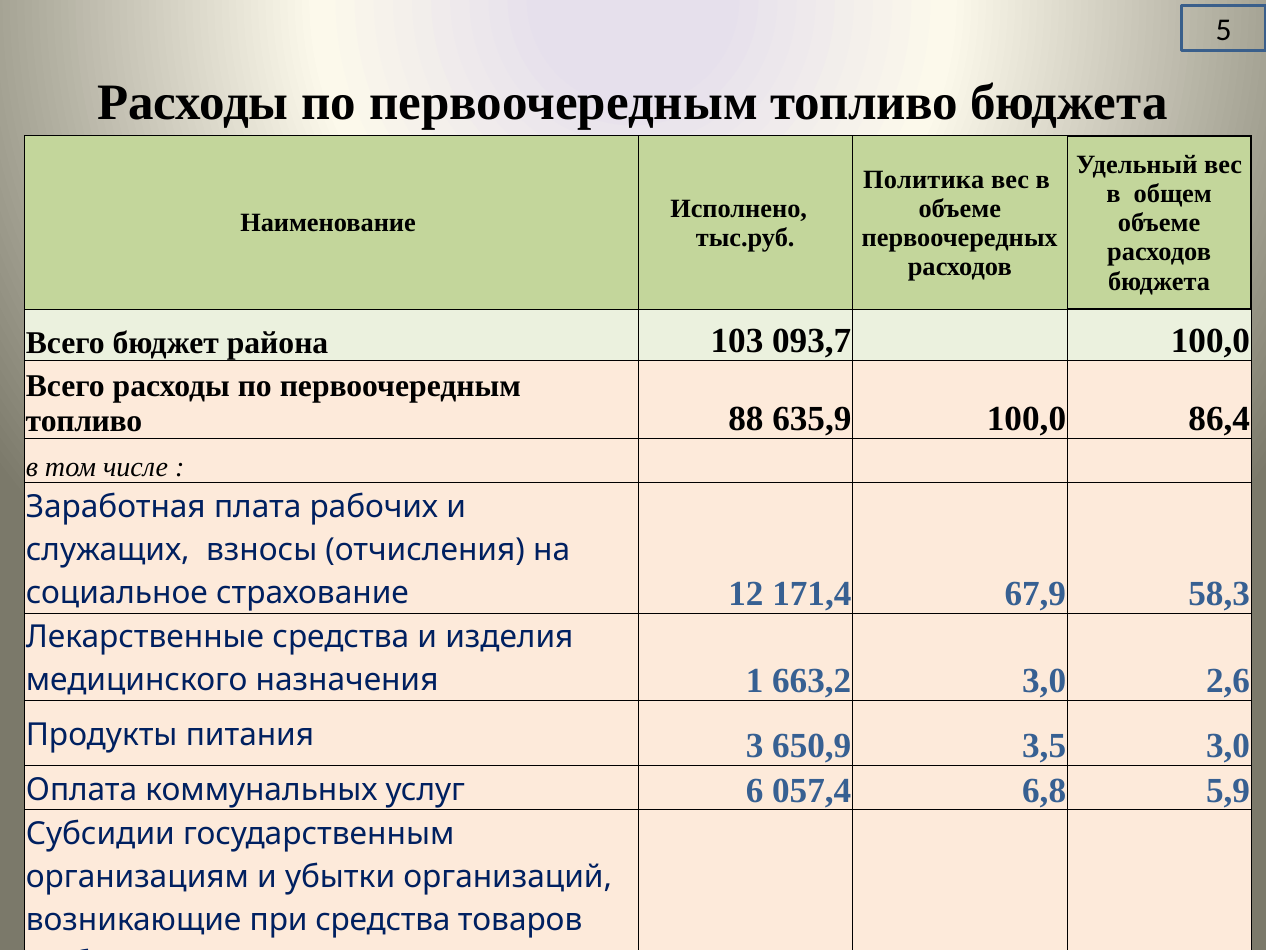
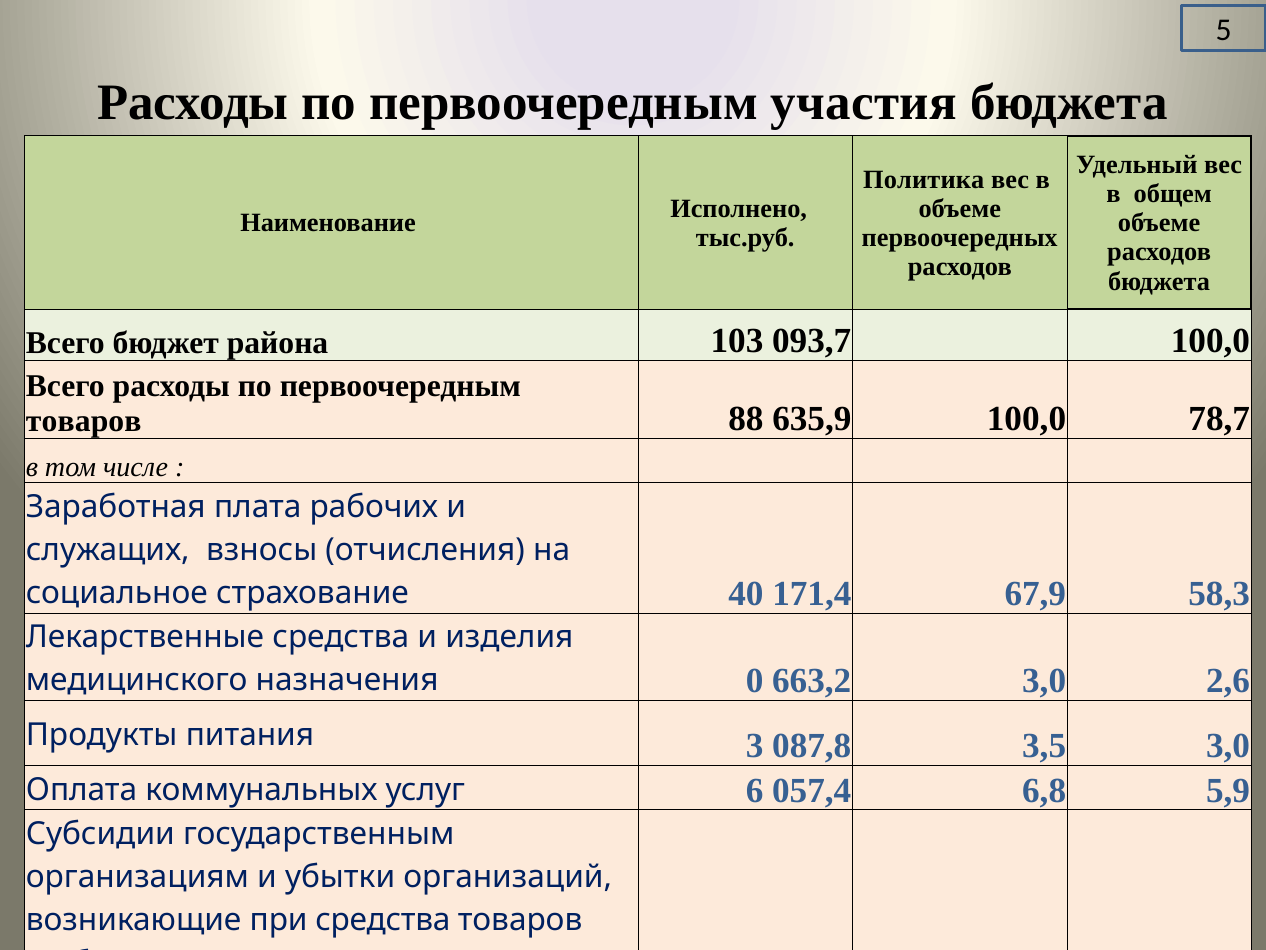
топливо: топливо -> участия (864, 102)
топливо: топливо -> товаров (84, 421)
86,4: 86,4 -> 78,7 (1219, 419)
страхование 12: 12 -> 40 (746, 594)
1: 1 -> 0 (755, 681)
650,9: 650,9 -> 087,8 (812, 746)
